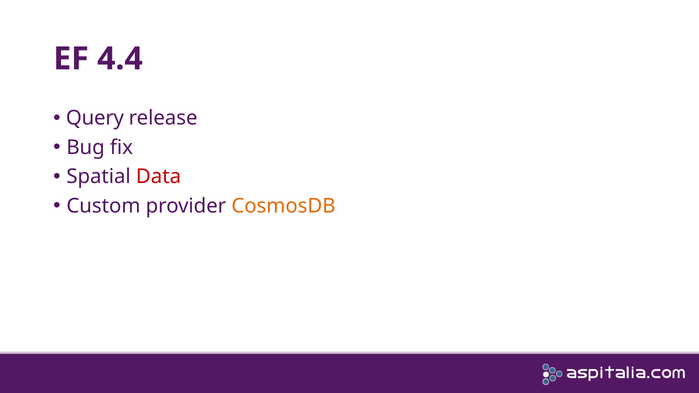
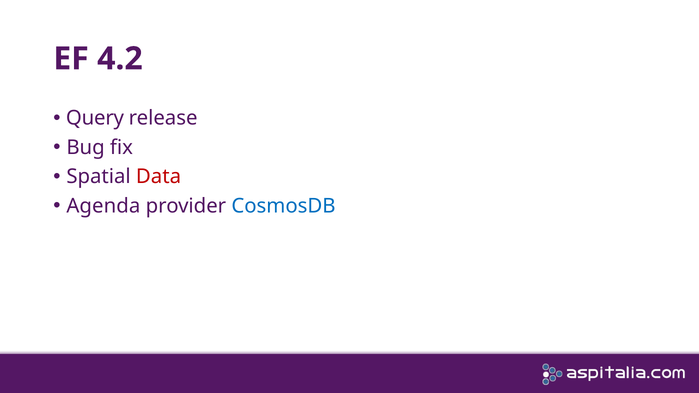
4.4: 4.4 -> 4.2 (120, 59)
Custom: Custom -> Agenda (103, 206)
CosmosDB colour: orange -> blue (283, 206)
